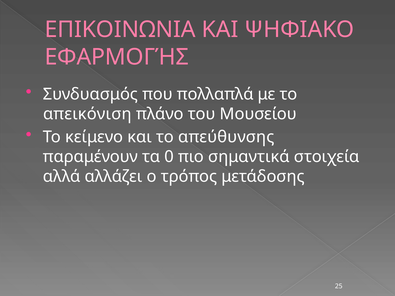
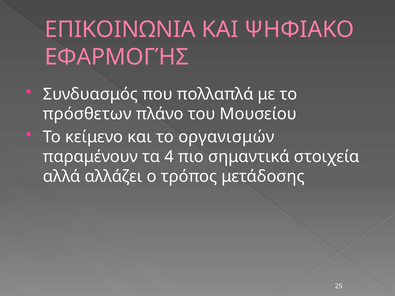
απεικόνιση: απεικόνιση -> πρόσθετων (87, 114)
απεύθυνσης: απεύθυνσης -> οργανισμών (226, 137)
0: 0 -> 4 (169, 157)
